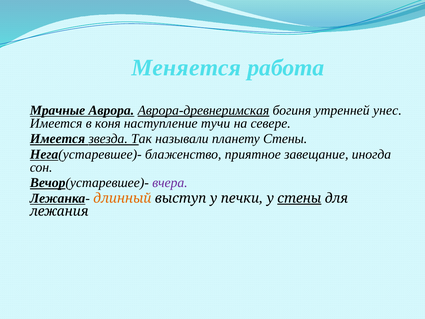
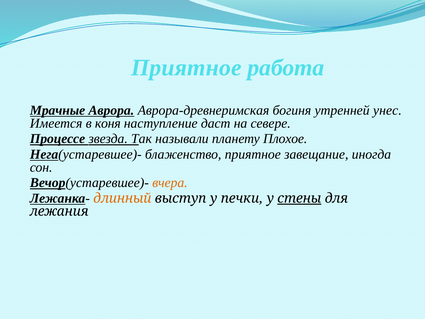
Меняется: Меняется -> Приятное (186, 68)
Аврора-древнеримская underline: present -> none (203, 110)
тучи: тучи -> даст (216, 123)
Имеется: Имеется -> Процессе (57, 139)
планету Стены: Стены -> Плохое (285, 139)
вчера colour: purple -> orange (170, 183)
